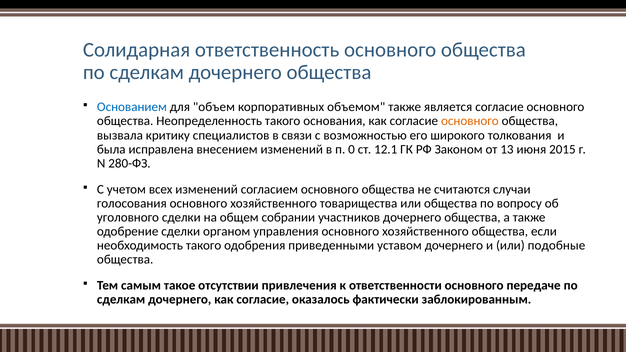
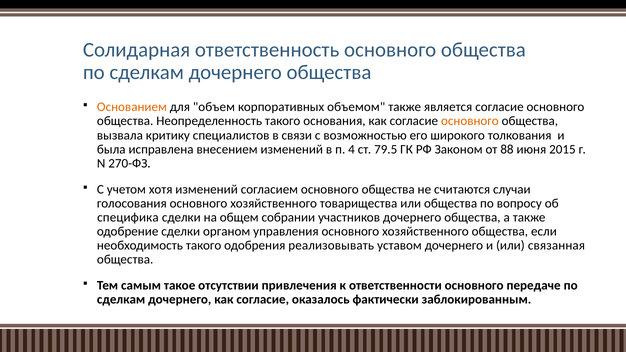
Основанием colour: blue -> orange (132, 107)
0: 0 -> 4 (352, 149)
12.1: 12.1 -> 79.5 (386, 149)
13: 13 -> 88 (507, 149)
280-ФЗ: 280-ФЗ -> 270-ФЗ (130, 164)
всех: всех -> хотя (161, 189)
уголовного: уголовного -> специфика (128, 218)
приведенными: приведенными -> реализовывать (331, 246)
подобные: подобные -> связанная (556, 246)
